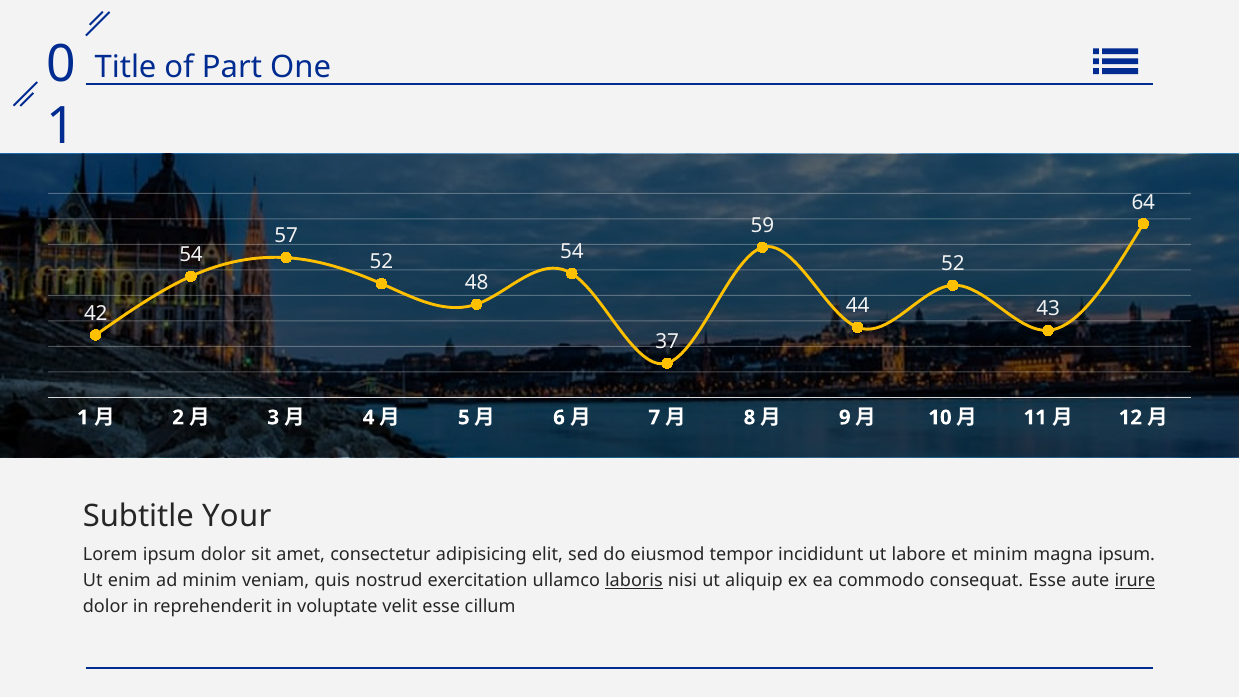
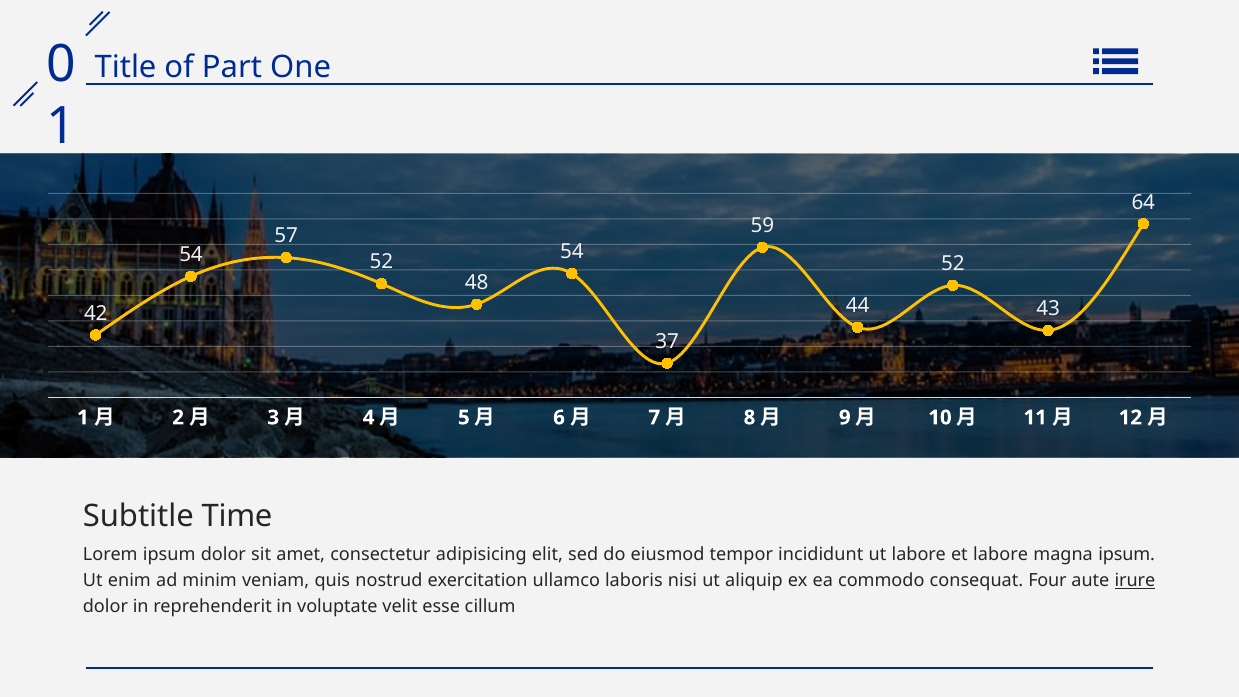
Your: Your -> Time (237, 516)
et minim: minim -> labore (1001, 555)
laboris underline: present -> none (634, 581)
consequat Esse: Esse -> Four (1047, 581)
